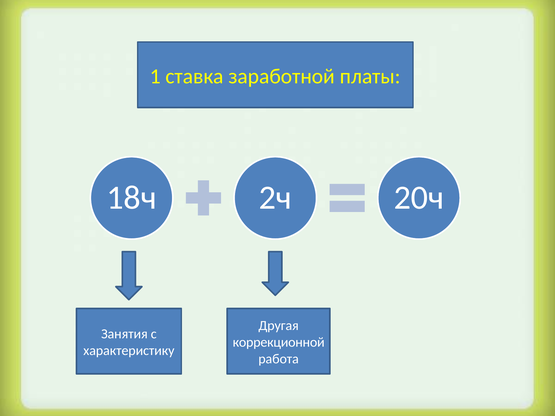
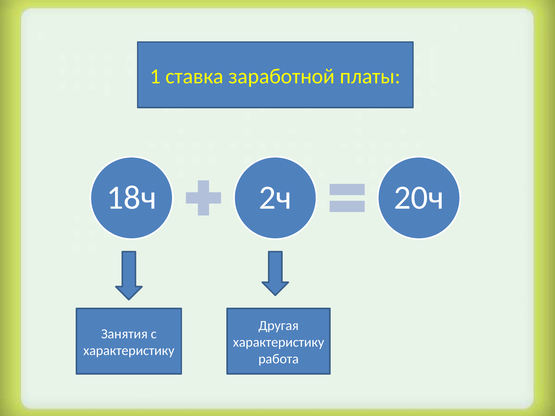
коррекционной: коррекционной -> характеристику (279, 342)
